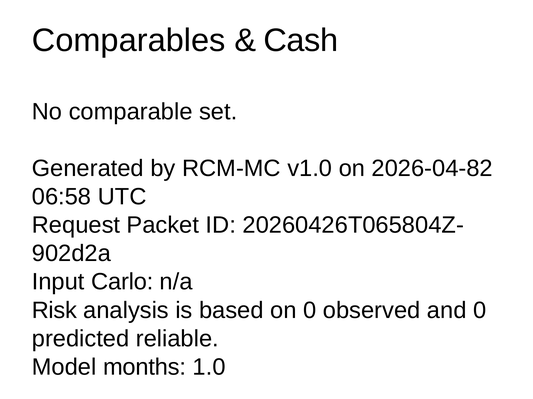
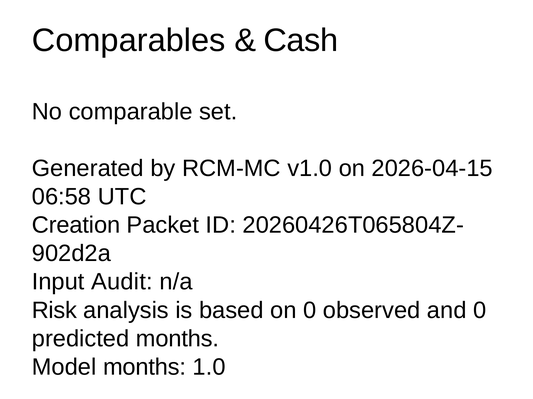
2026-04-82: 2026-04-82 -> 2026-04-15 (432, 169)
Request: Request -> Creation (76, 226)
Carlo: Carlo -> Audit (122, 282)
predicted reliable: reliable -> months (177, 339)
